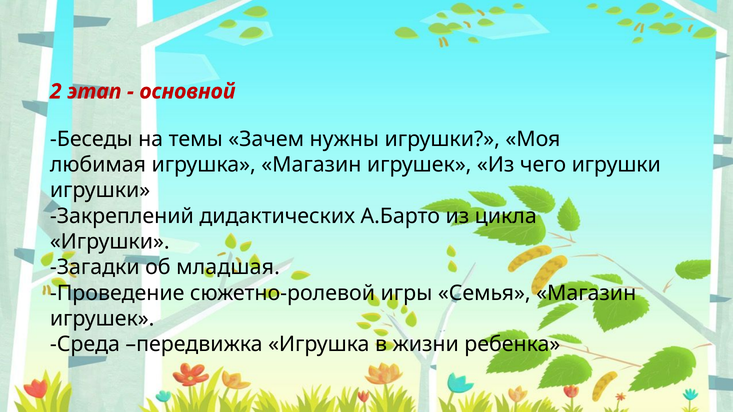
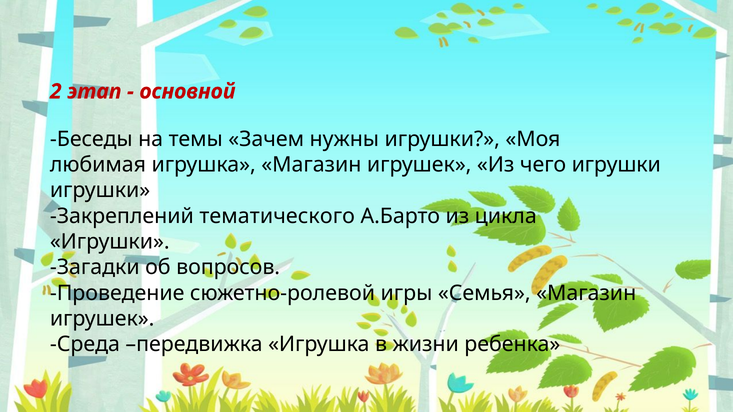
дидактических: дидактических -> тематического (277, 216)
младшая: младшая -> вопросов (228, 268)
